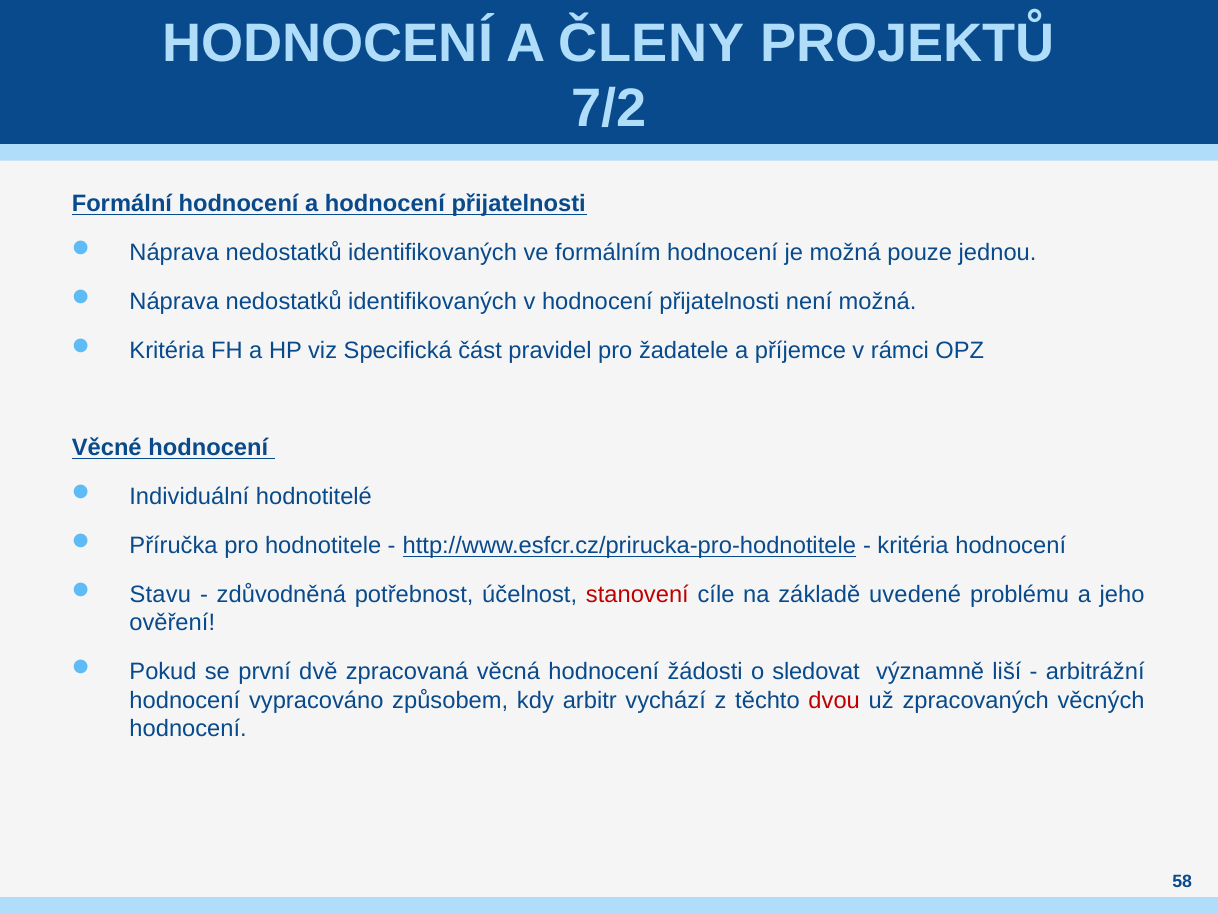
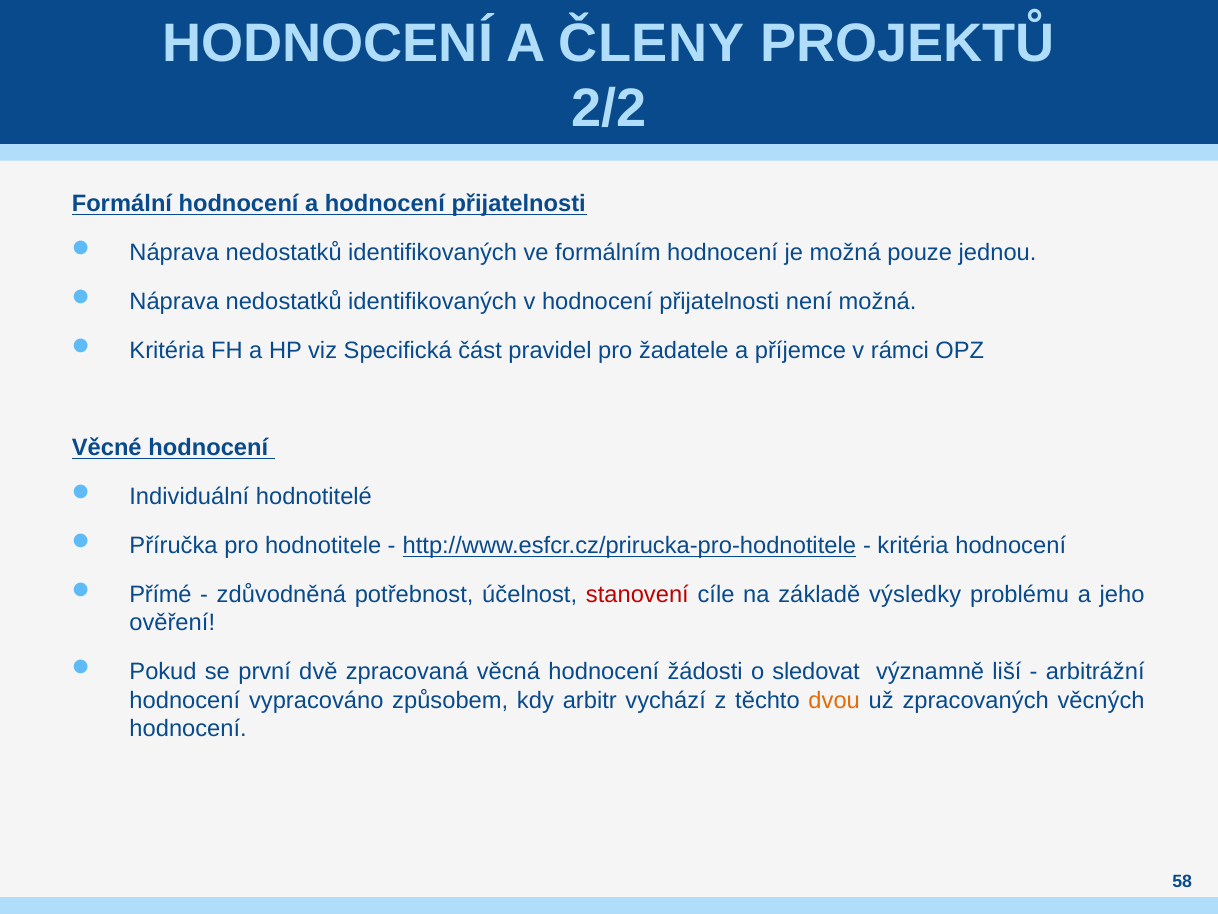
7/2: 7/2 -> 2/2 (609, 108)
Stavu: Stavu -> Přímé (161, 594)
uvedené: uvedené -> výsledky (915, 594)
dvou colour: red -> orange (834, 700)
